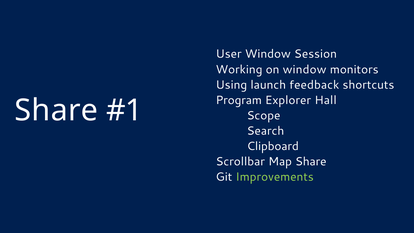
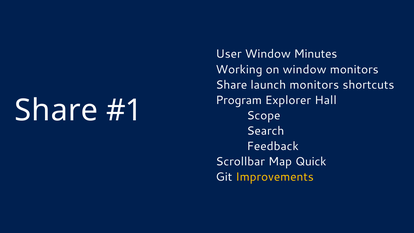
Session: Session -> Minutes (316, 54)
Using: Using -> Share (231, 85)
launch feedback: feedback -> monitors (314, 85)
Clipboard: Clipboard -> Feedback (273, 146)
Map Share: Share -> Quick (311, 161)
Improvements colour: light green -> yellow (275, 177)
